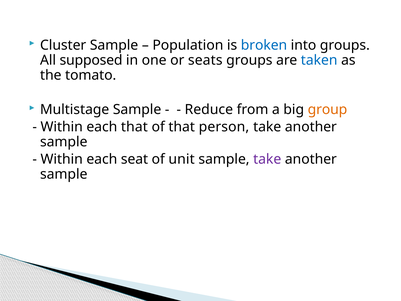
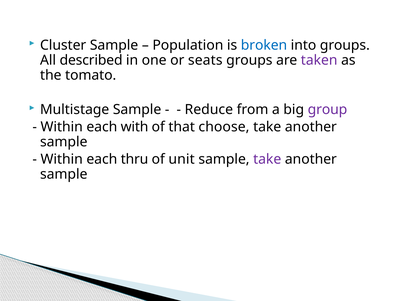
supposed: supposed -> described (91, 60)
taken colour: blue -> purple (319, 60)
group colour: orange -> purple (327, 110)
each that: that -> with (135, 127)
person: person -> choose (224, 127)
seat: seat -> thru (135, 159)
